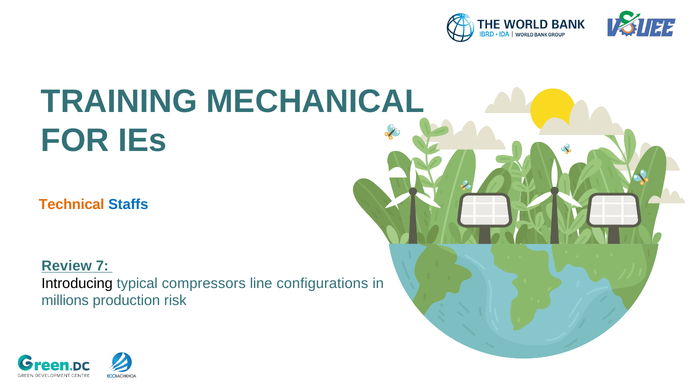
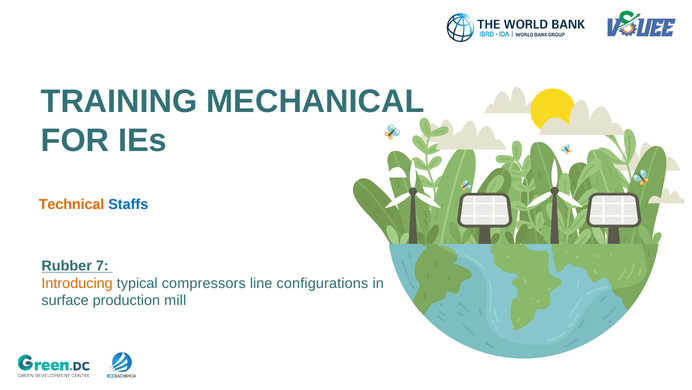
Review: Review -> Rubber (67, 265)
Introducing colour: black -> orange (77, 283)
millions: millions -> surface (65, 300)
risk: risk -> mill (175, 300)
